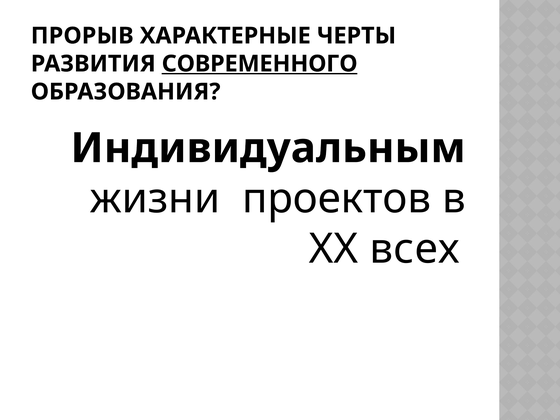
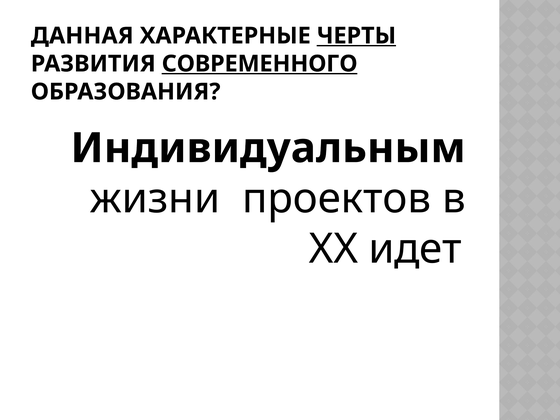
ПРОРЫВ: ПРОРЫВ -> ДАННАЯ (82, 36)
ЧЕРТЫ underline: none -> present (356, 36)
всех: всех -> идет (415, 249)
